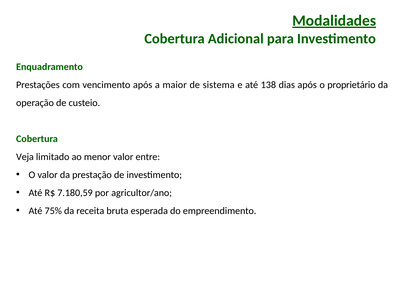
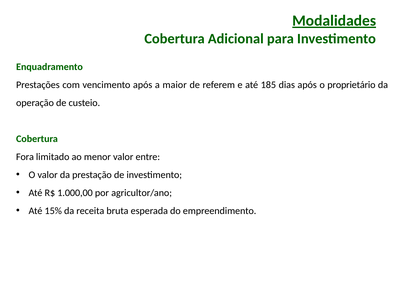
sistema: sistema -> referem (219, 85)
138: 138 -> 185 (268, 85)
Veja: Veja -> Fora (25, 157)
7.180,59: 7.180,59 -> 1.000,00 (75, 193)
75%: 75% -> 15% (53, 211)
